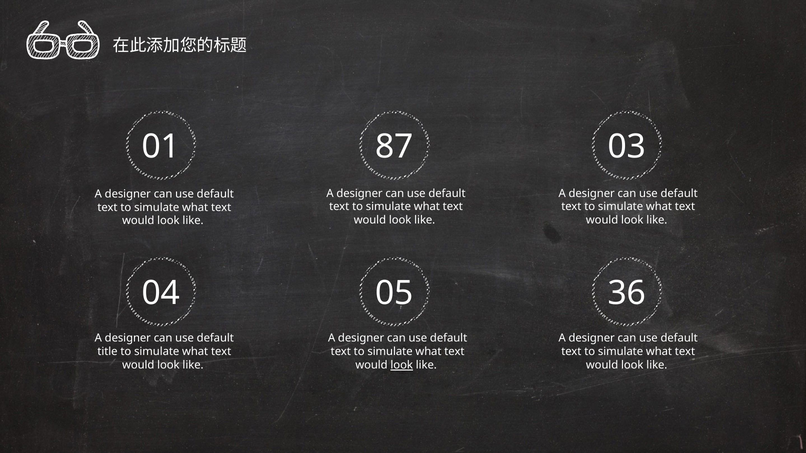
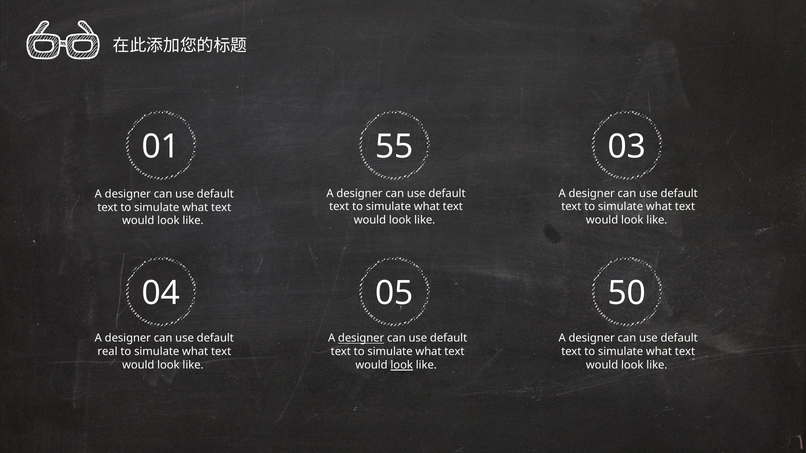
87: 87 -> 55 (394, 147)
36: 36 -> 50 (627, 293)
designer underline: none -> present (361, 339)
title: title -> real (107, 352)
